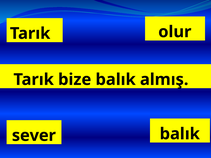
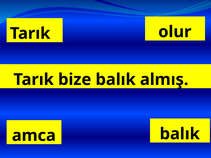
sever: sever -> amca (34, 136)
